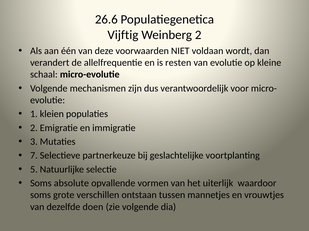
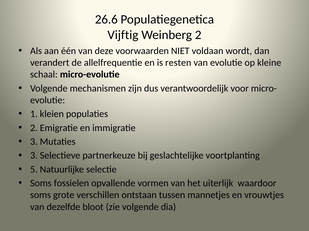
7: 7 -> 3 (34, 156)
absolute: absolute -> fossielen (71, 184)
doen: doen -> bloot (93, 207)
